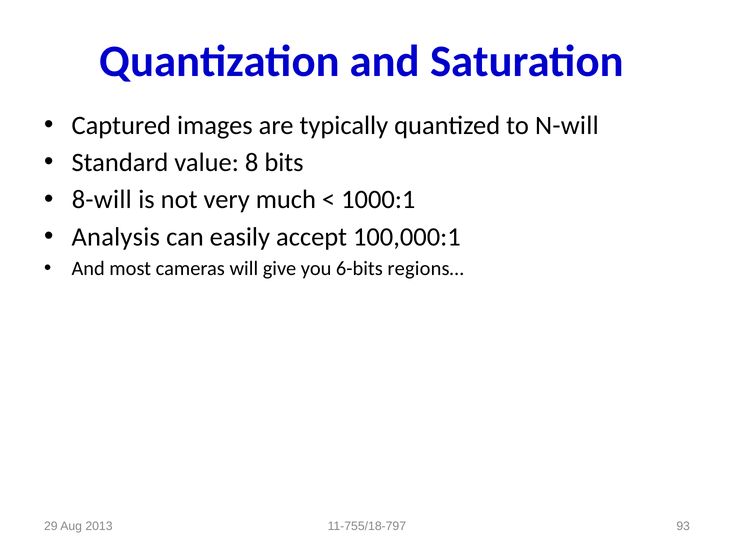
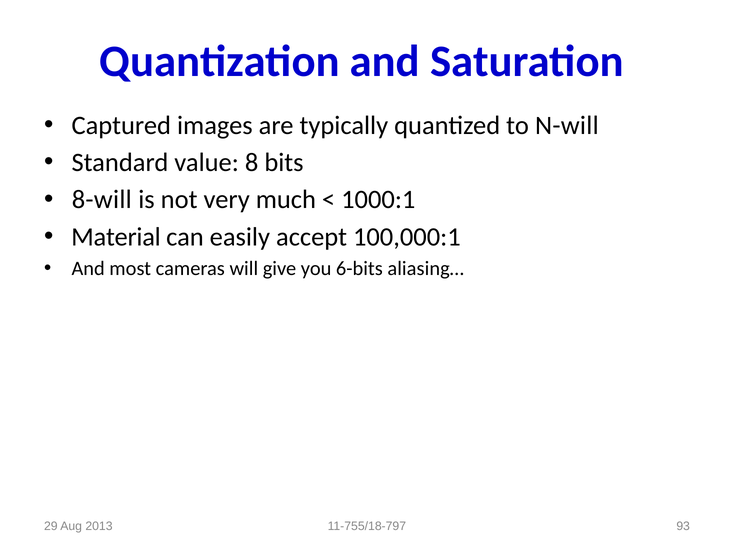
Analysis: Analysis -> Material (116, 237)
regions…: regions… -> aliasing… (426, 268)
